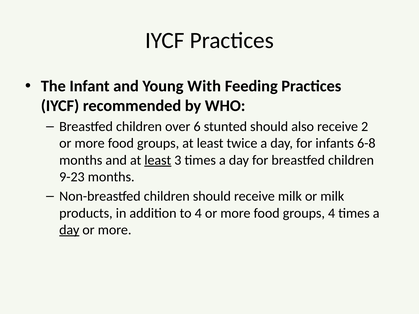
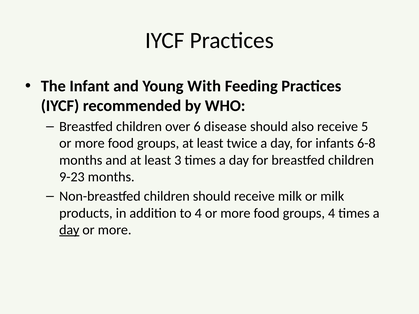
stunted: stunted -> disease (225, 127)
2: 2 -> 5 (365, 127)
least underline: present -> none (158, 160)
